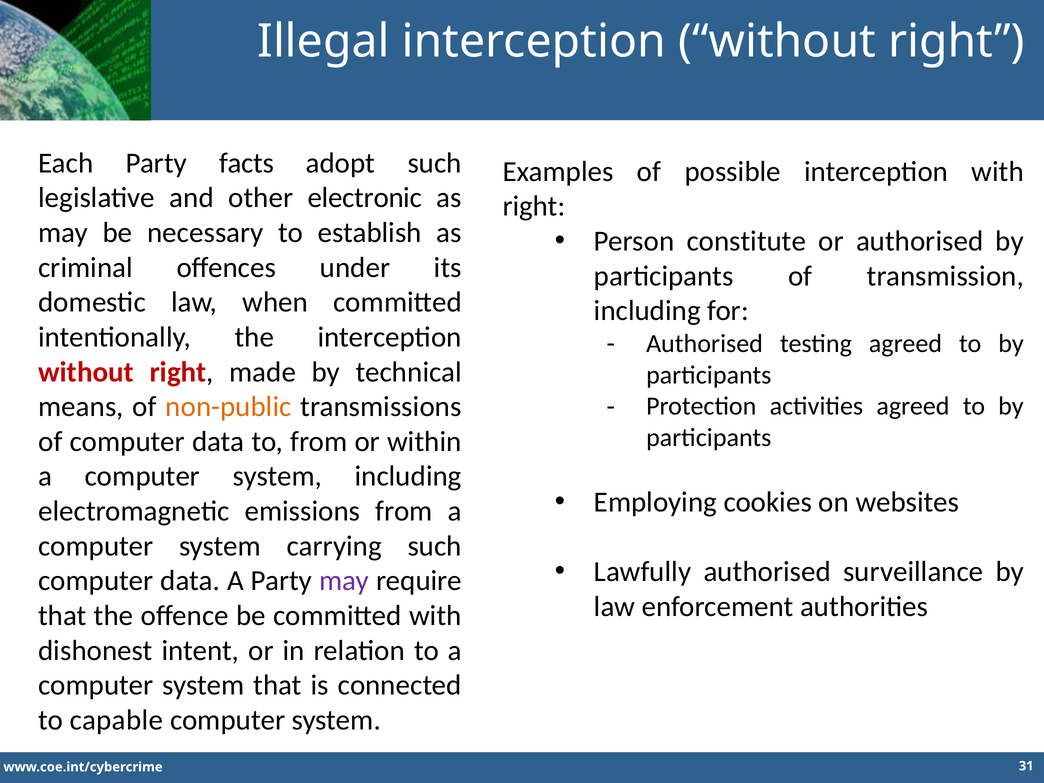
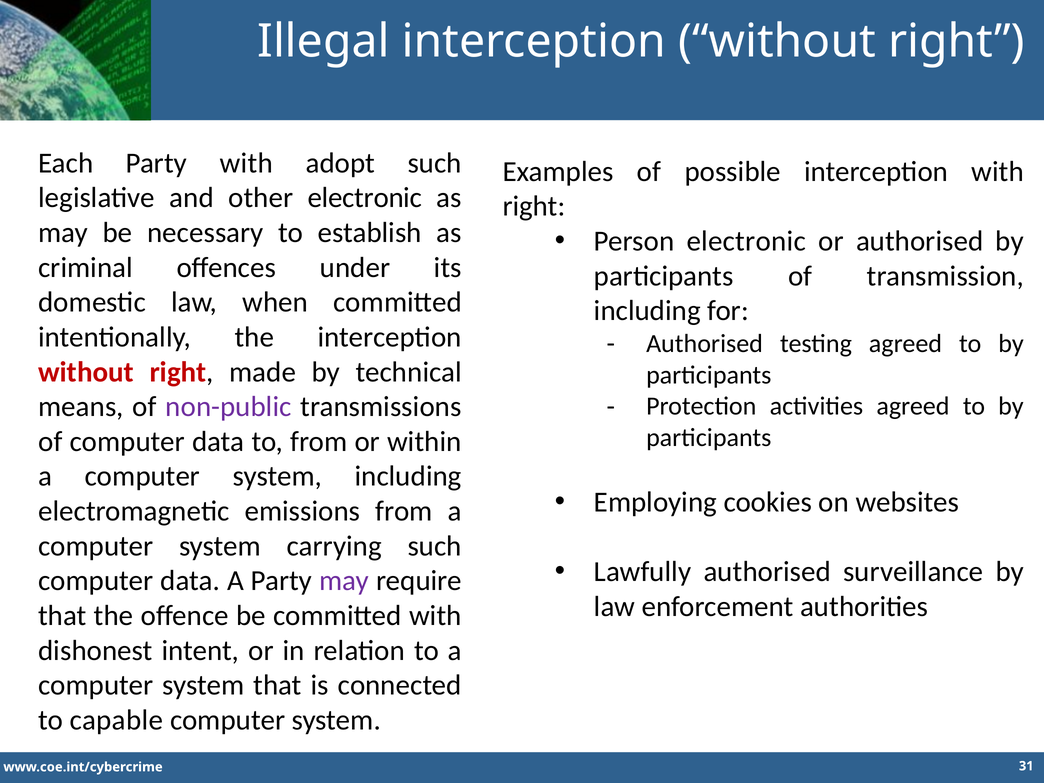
Party facts: facts -> with (246, 163)
Person constitute: constitute -> electronic (746, 241)
non-public colour: orange -> purple (229, 407)
